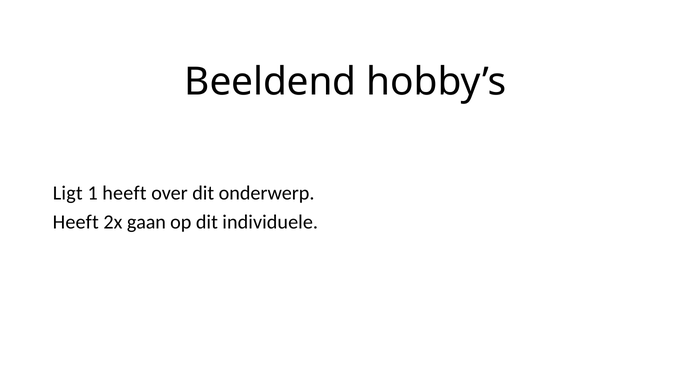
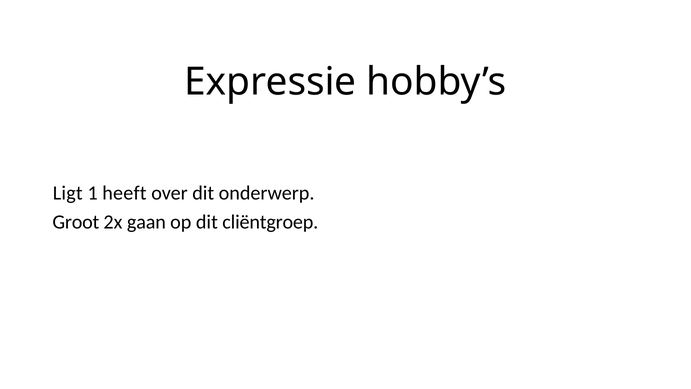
Beeldend: Beeldend -> Expressie (270, 82)
Heeft: Heeft -> Groot (76, 222)
individuele: individuele -> cliëntgroep (270, 222)
